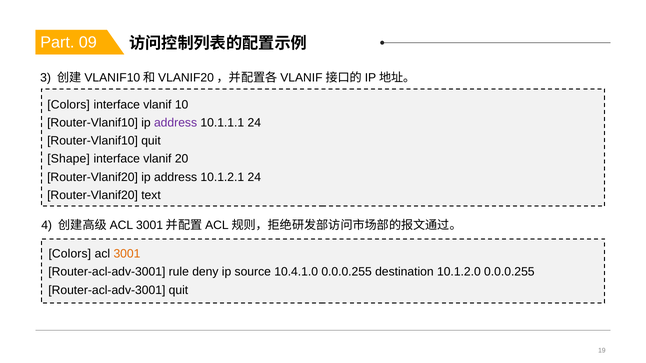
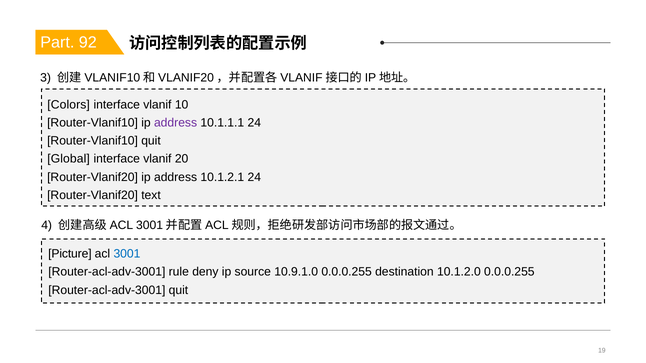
09: 09 -> 92 (88, 43)
Shape: Shape -> Global (69, 159)
Colors: Colors -> Picture (70, 254)
3001 colour: orange -> blue (127, 254)
10.4.1.0: 10.4.1.0 -> 10.9.1.0 (296, 272)
